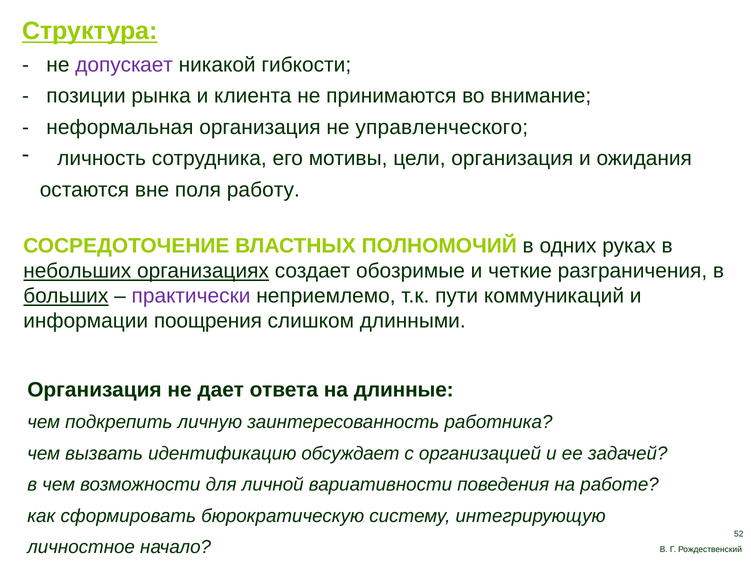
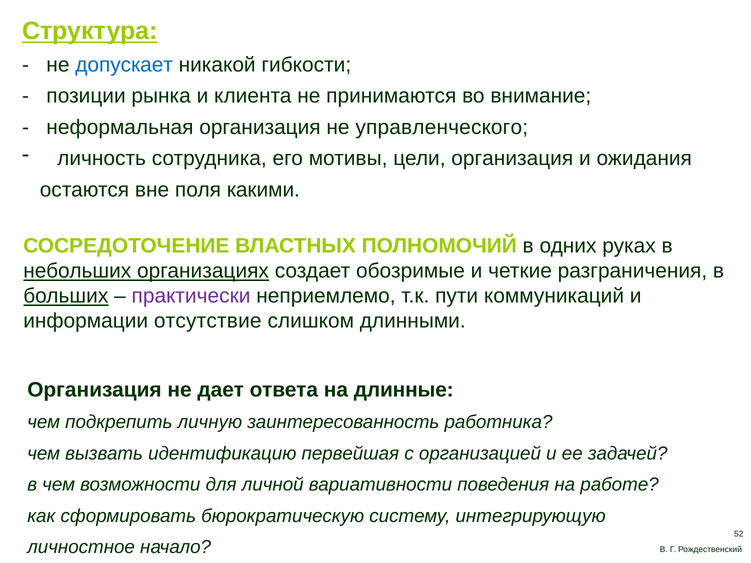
допускает colour: purple -> blue (124, 65)
работу: работу -> какими (263, 190)
поощрения: поощрения -> отсутствие (208, 321)
обсуждает: обсуждает -> первейшая (350, 454)
